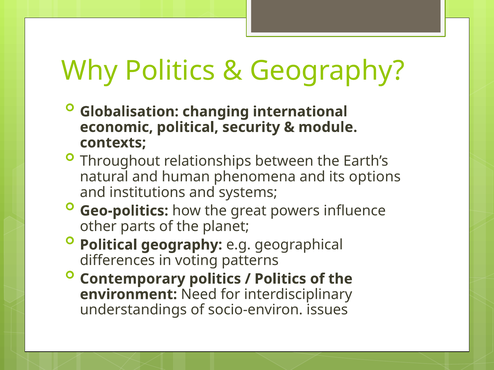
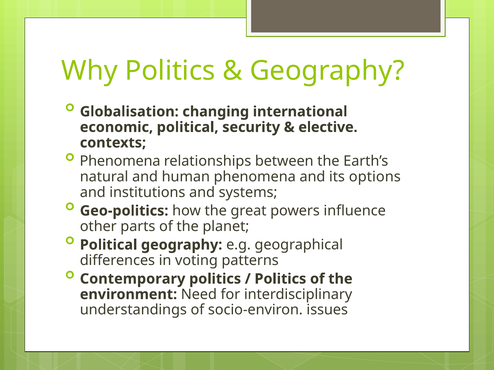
module: module -> elective (328, 127)
Throughout: Throughout -> Phenomena (120, 161)
